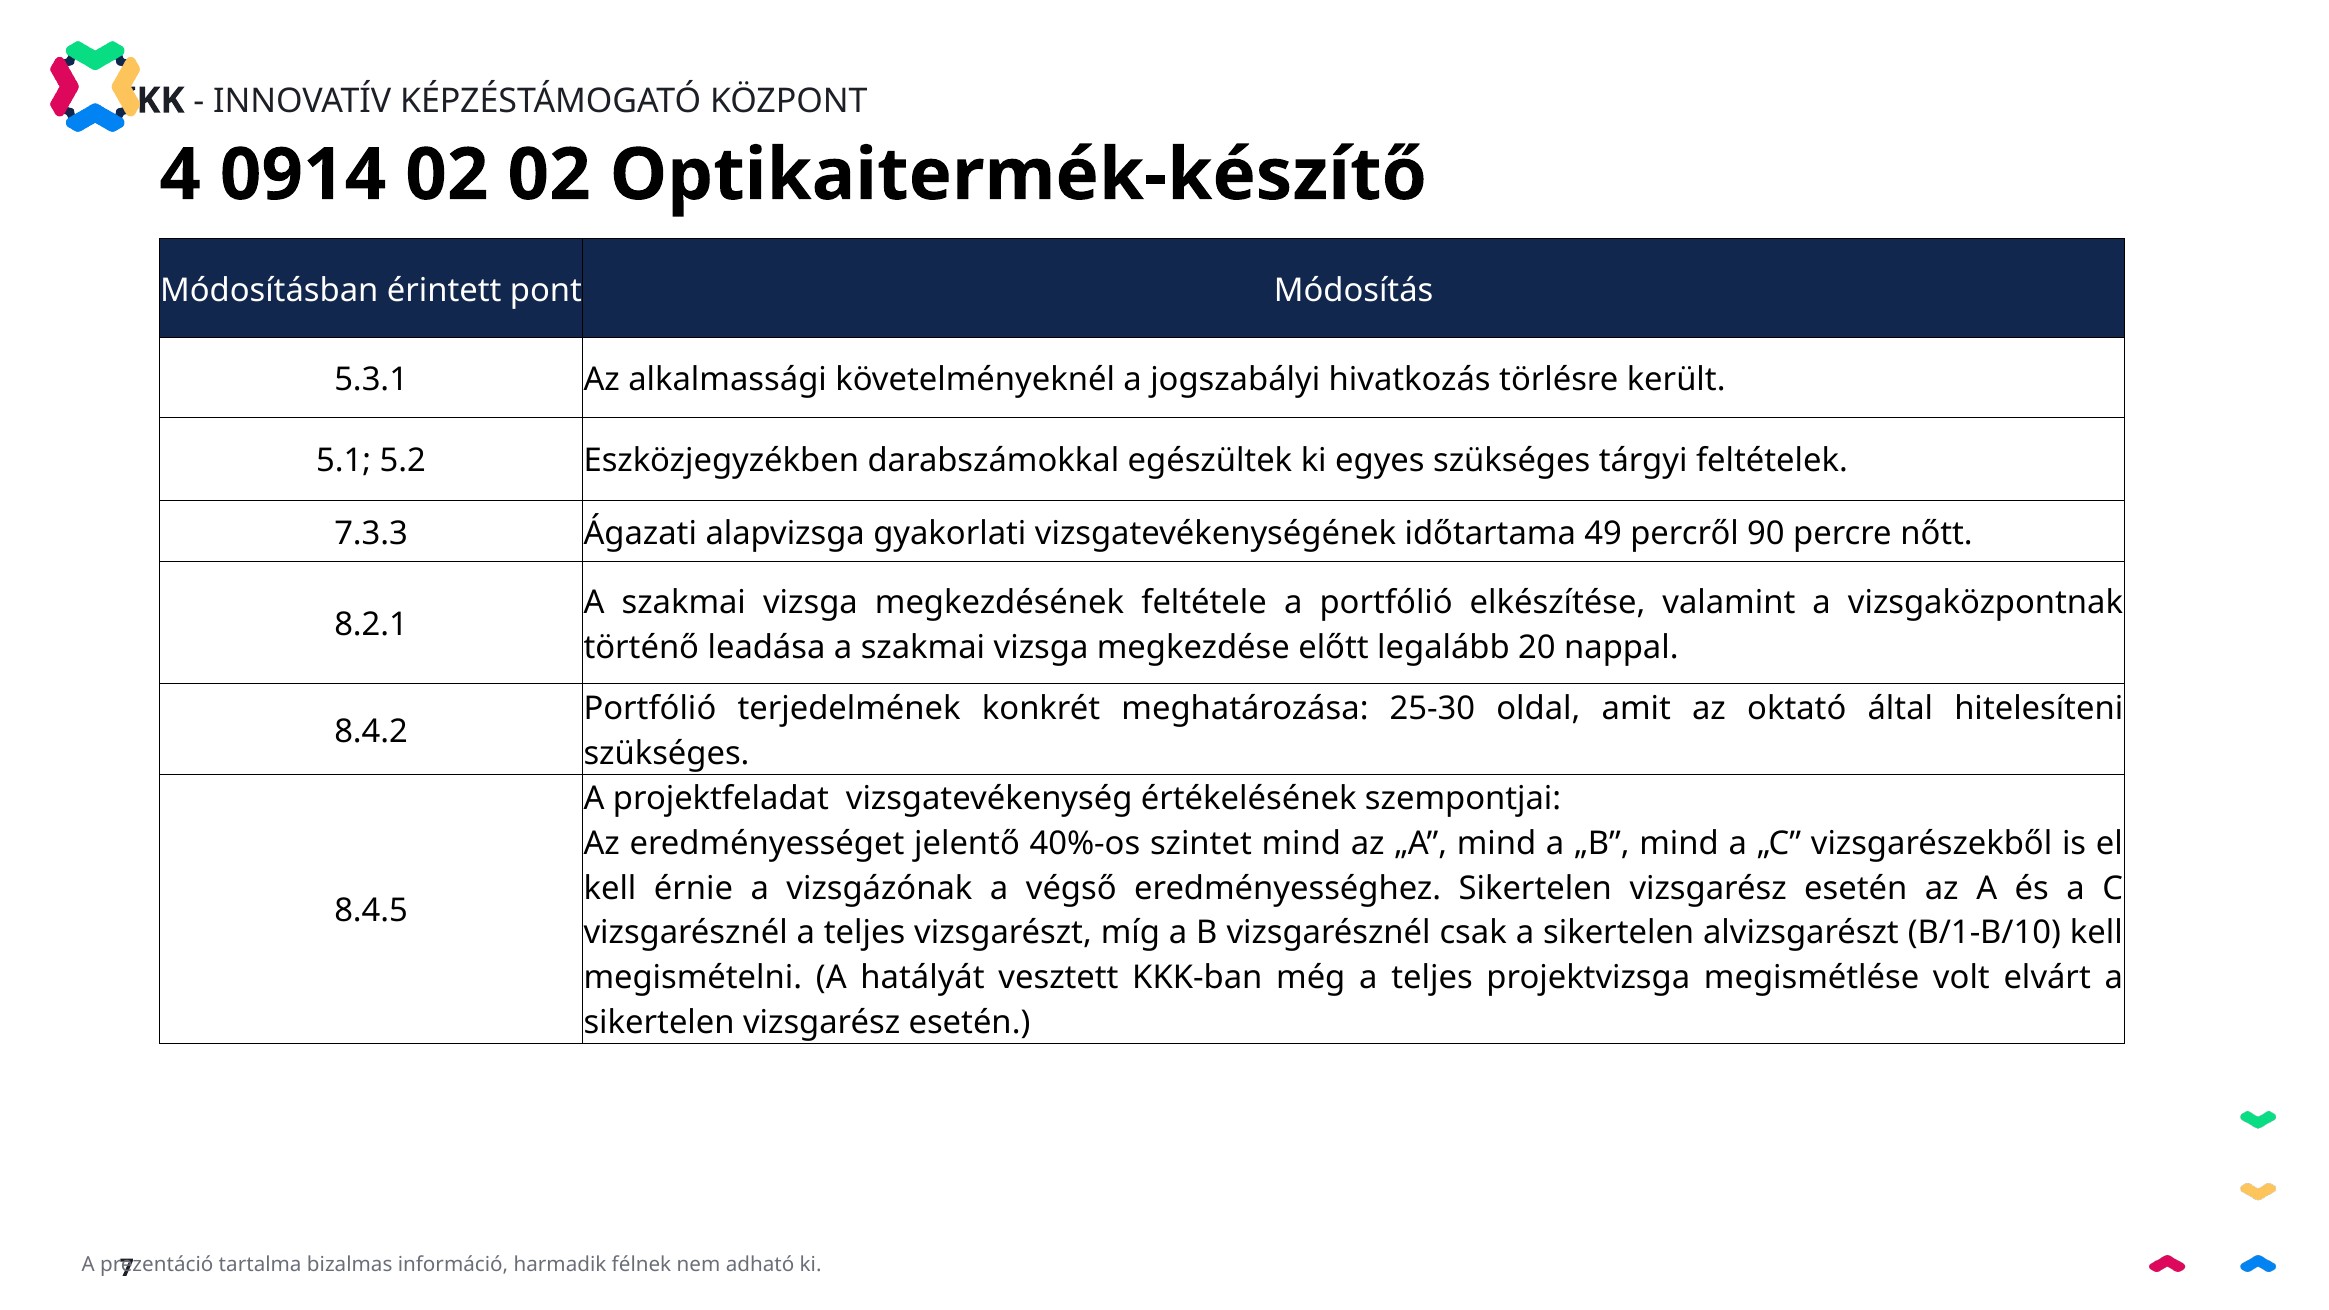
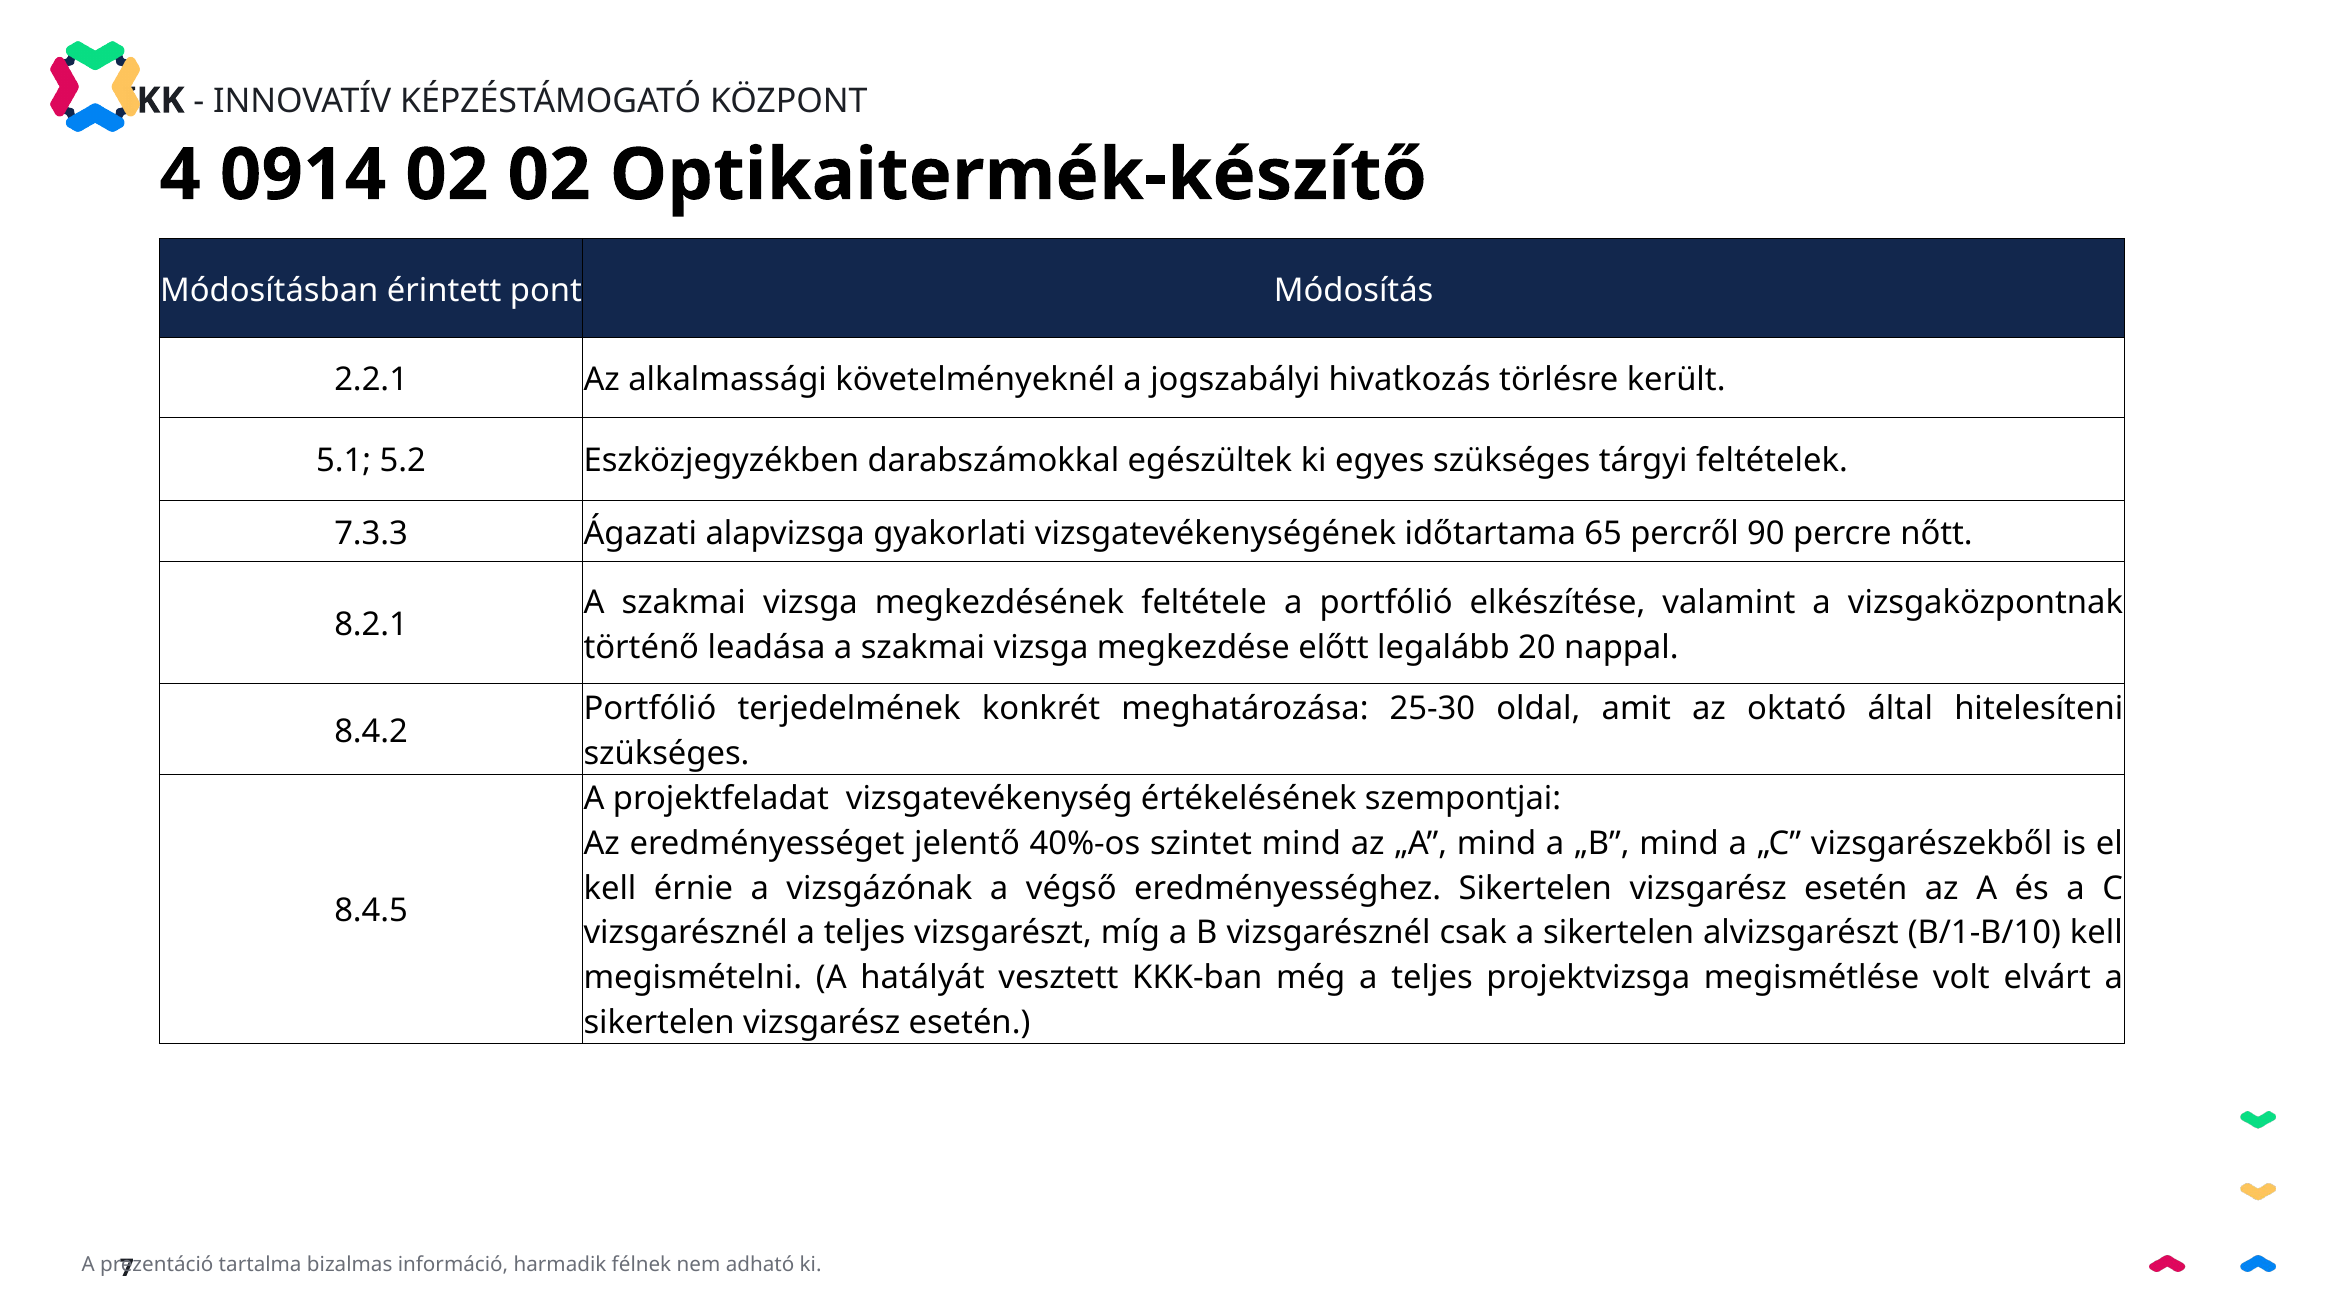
5.3.1: 5.3.1 -> 2.2.1 (371, 380)
49: 49 -> 65 (1603, 533)
